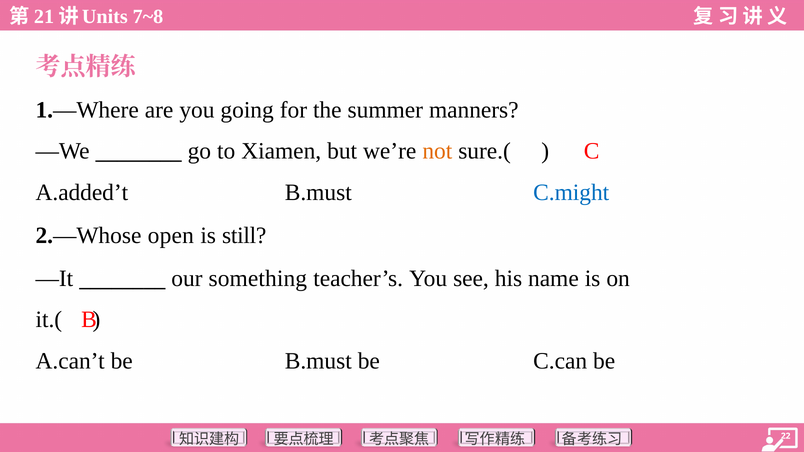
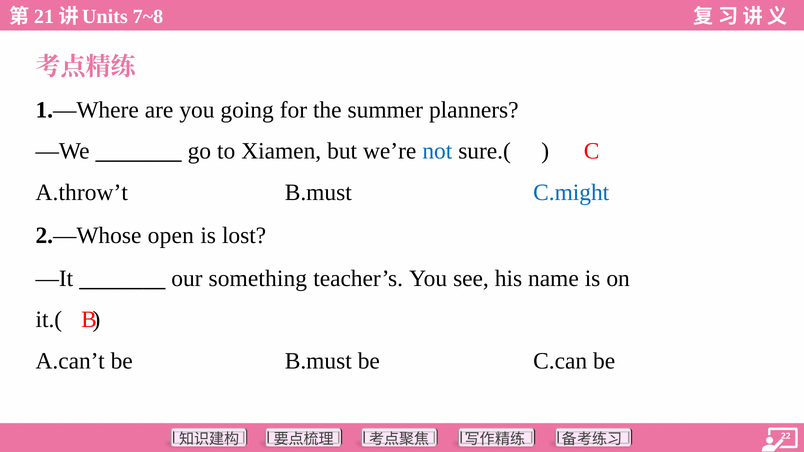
manners: manners -> planners (474, 110)
not colour: orange -> blue (437, 151)
A.added’t: A.added’t -> A.throw’t (82, 193)
still: still -> lost (244, 236)
